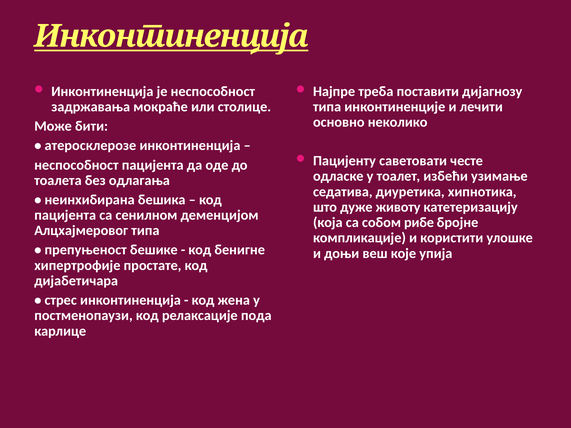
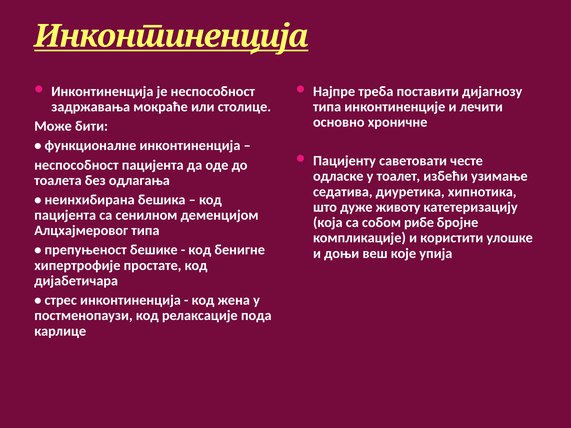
неколико: неколико -> хроничне (398, 122)
атеросклерозе: атеросклерозе -> функционалне (90, 146)
